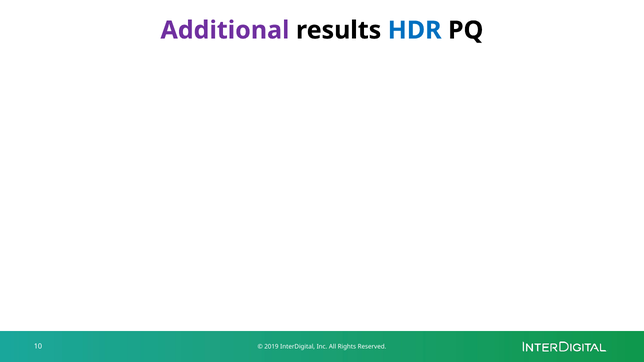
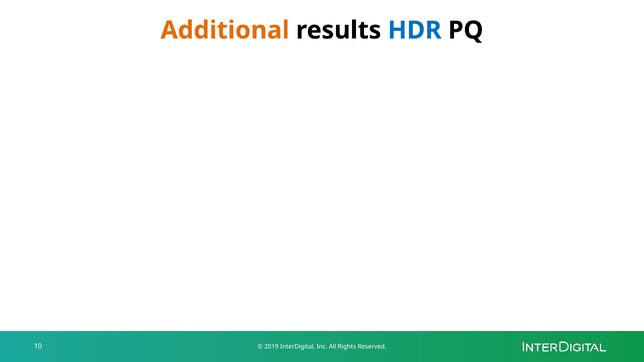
Additional colour: purple -> orange (225, 30)
